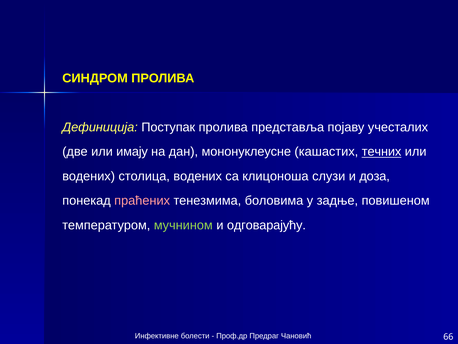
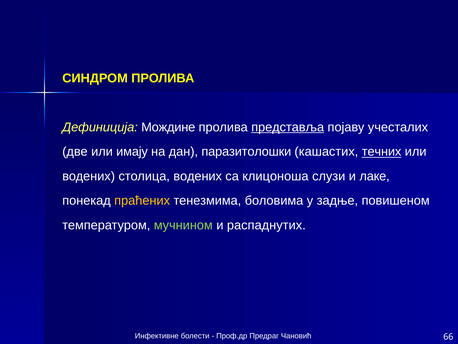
Поступак: Поступак -> Мождине (168, 127)
представља underline: none -> present (288, 127)
мононуклеусне: мононуклеусне -> паразитолошки (246, 152)
доза: доза -> лаке (375, 176)
праћених colour: pink -> yellow (142, 200)
одговарајућу: одговарајућу -> распаднутих (266, 225)
